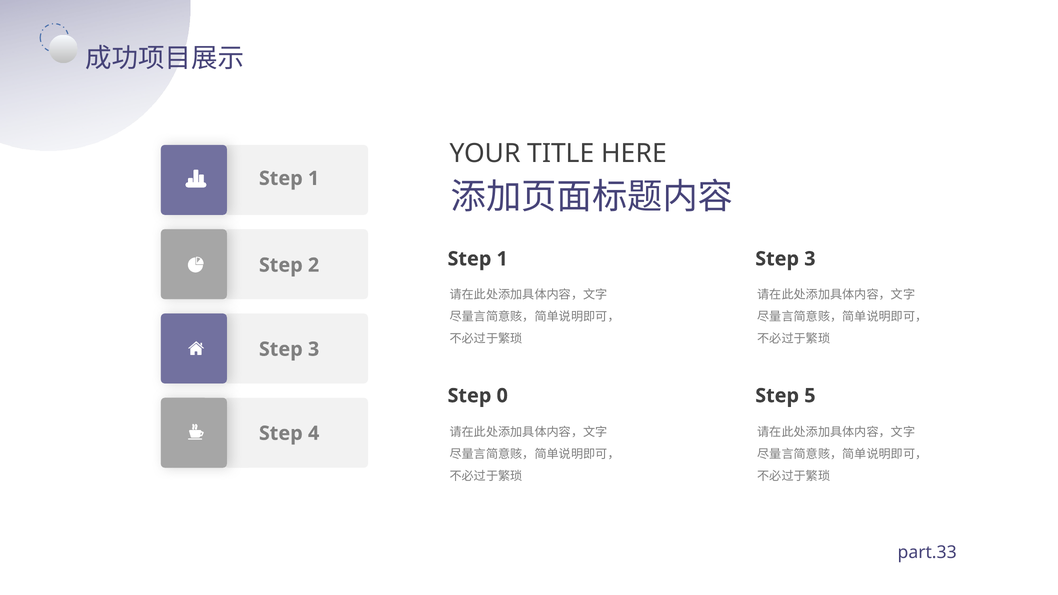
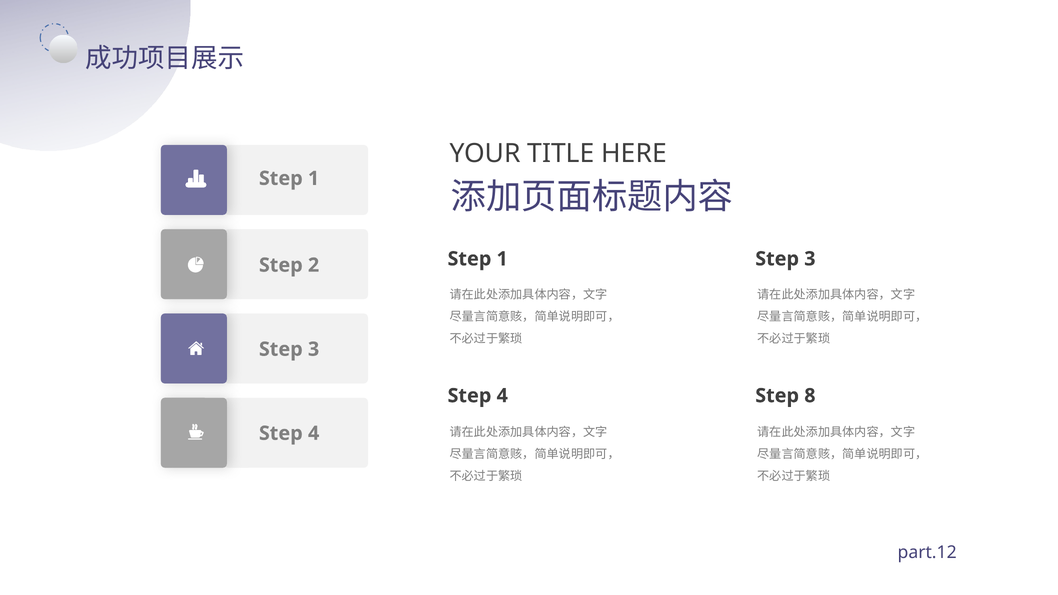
0: 0 -> 4 (502, 396)
5: 5 -> 8 (810, 396)
part.33: part.33 -> part.12 (927, 552)
